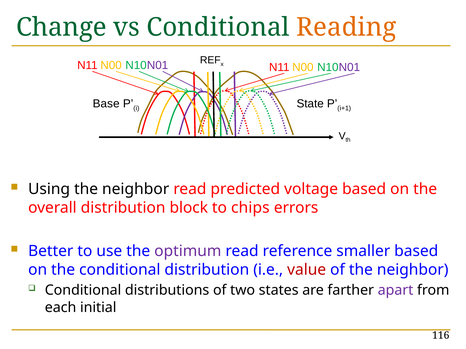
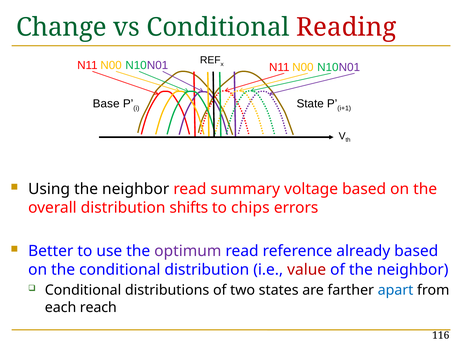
Reading colour: orange -> red (346, 27)
predicted: predicted -> summary (245, 189)
block: block -> shifts (189, 208)
smaller: smaller -> already (363, 251)
apart colour: purple -> blue (396, 291)
initial: initial -> reach (98, 308)
